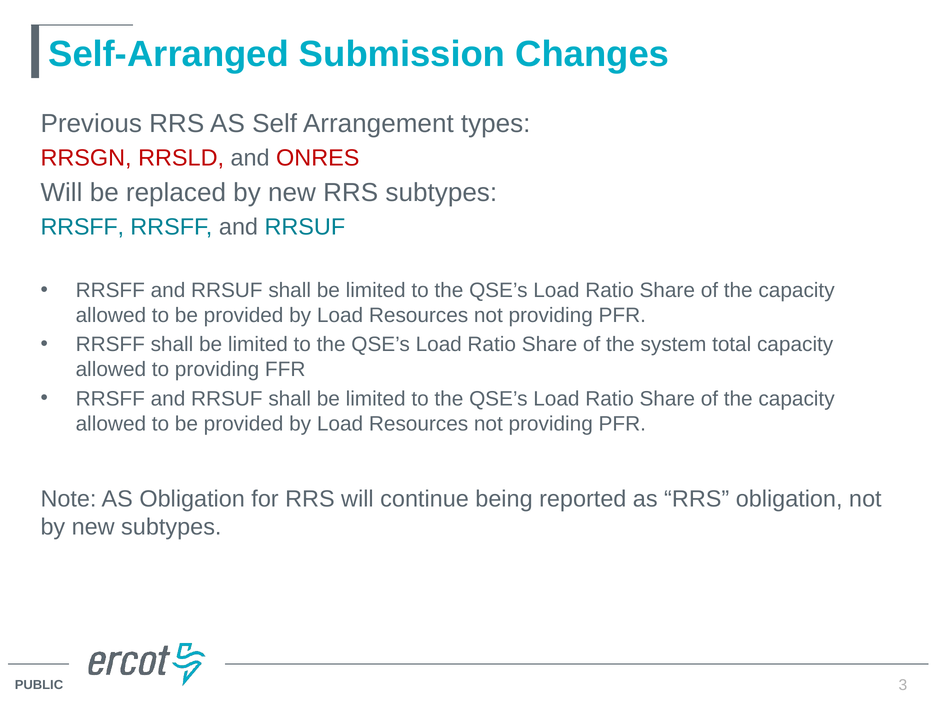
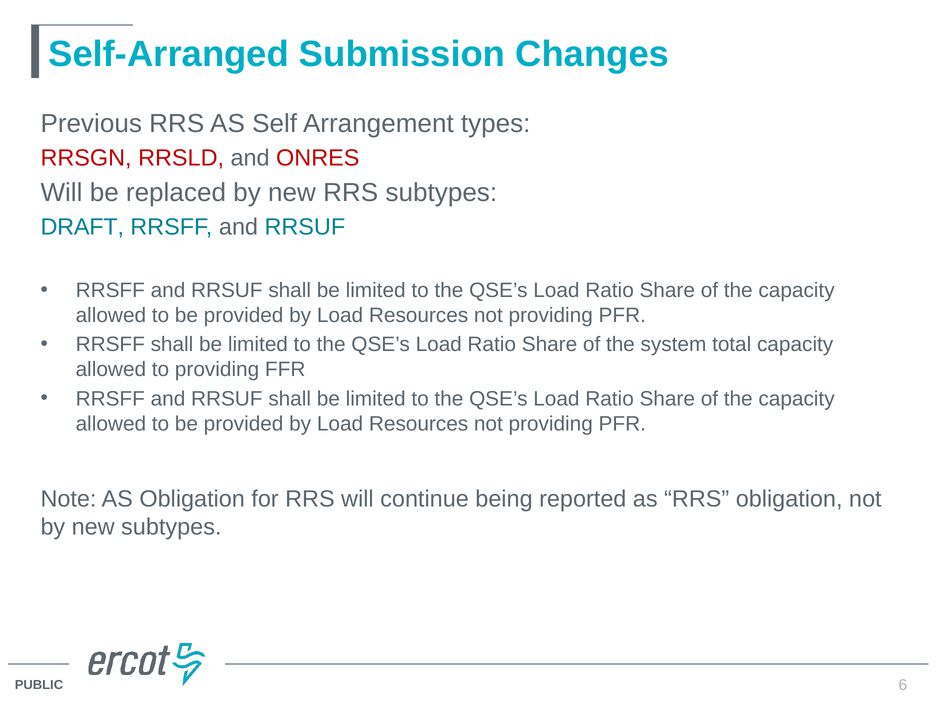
RRSFF: RRSFF -> DRAFT (82, 227)
3: 3 -> 6 (903, 685)
